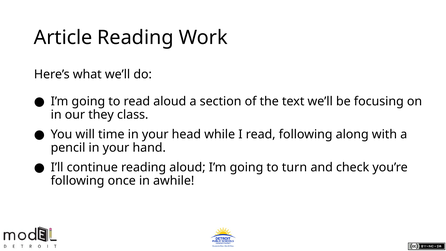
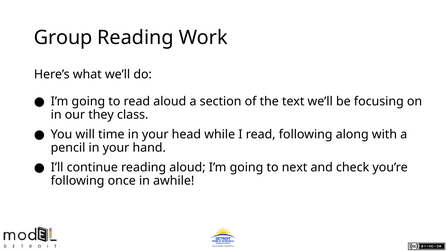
Article: Article -> Group (63, 37)
turn: turn -> next (295, 167)
